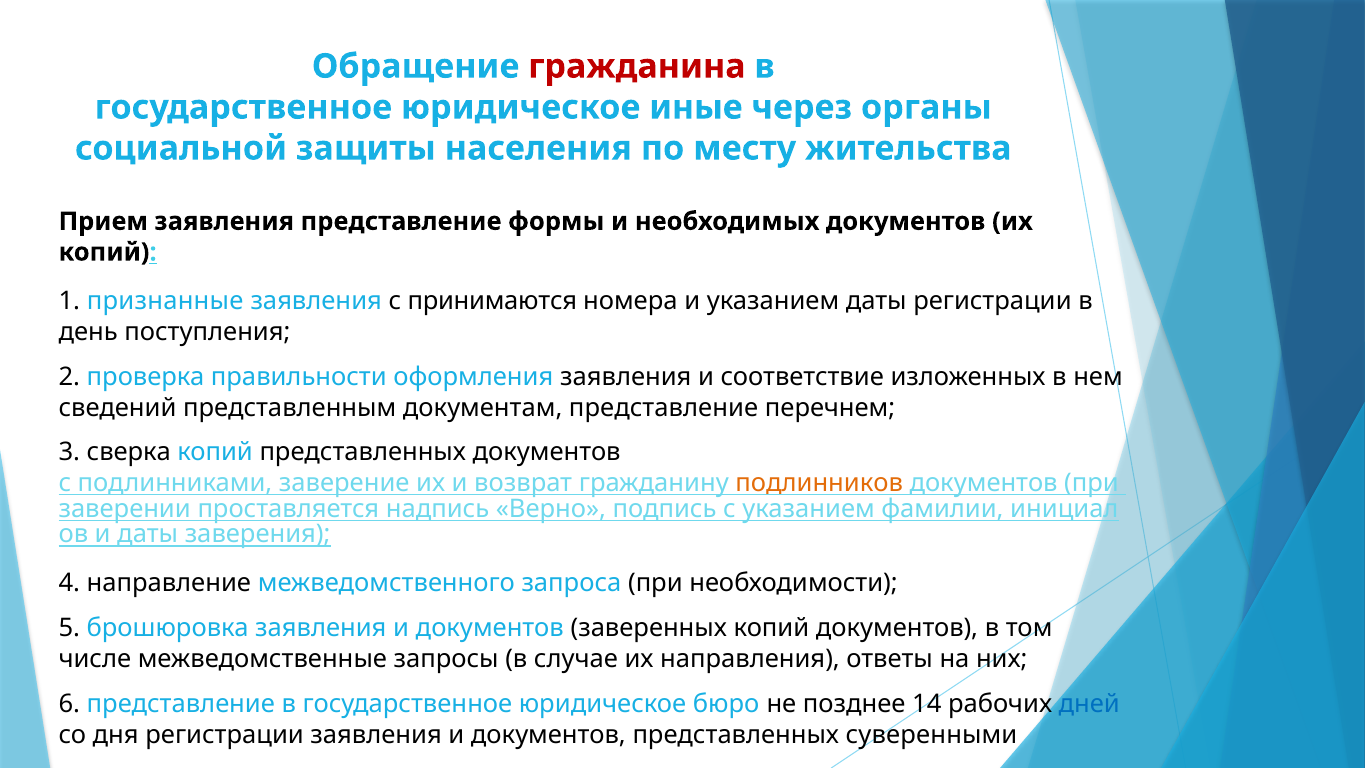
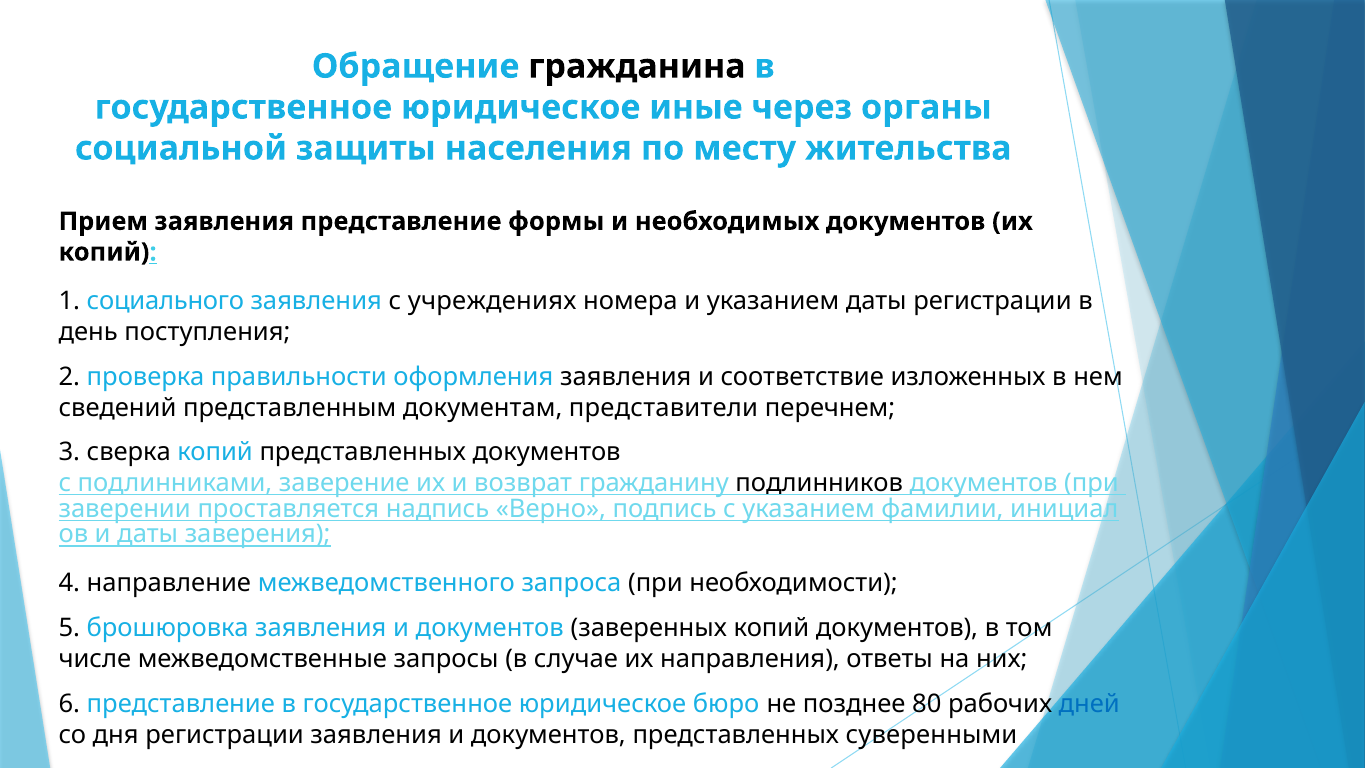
гражданина colour: red -> black (637, 66)
признанные: признанные -> социального (165, 301)
принимаются: принимаются -> учреждениях (492, 301)
документам представление: представление -> представители (663, 407)
подлинников colour: orange -> black (819, 483)
14: 14 -> 80 (927, 704)
